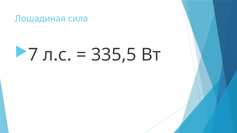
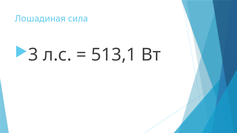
7: 7 -> 3 (33, 55)
335,5: 335,5 -> 513,1 (114, 55)
